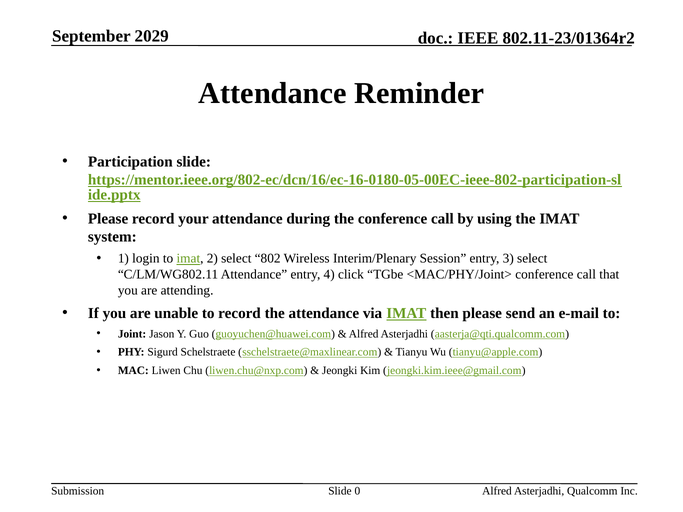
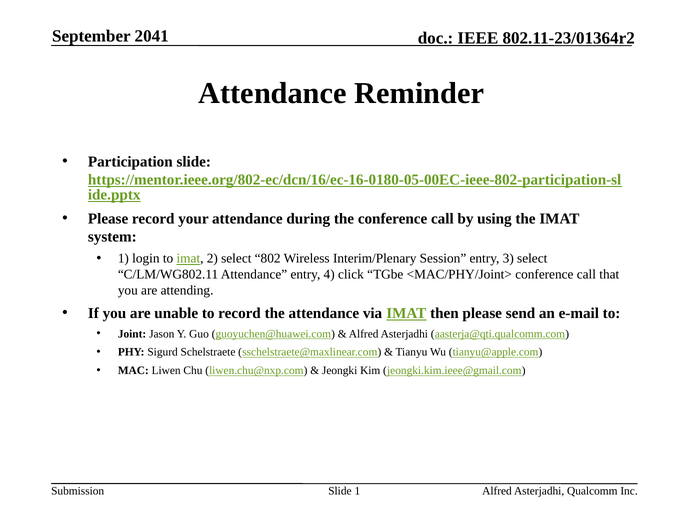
2029: 2029 -> 2041 (152, 36)
Slide 0: 0 -> 1 (357, 491)
